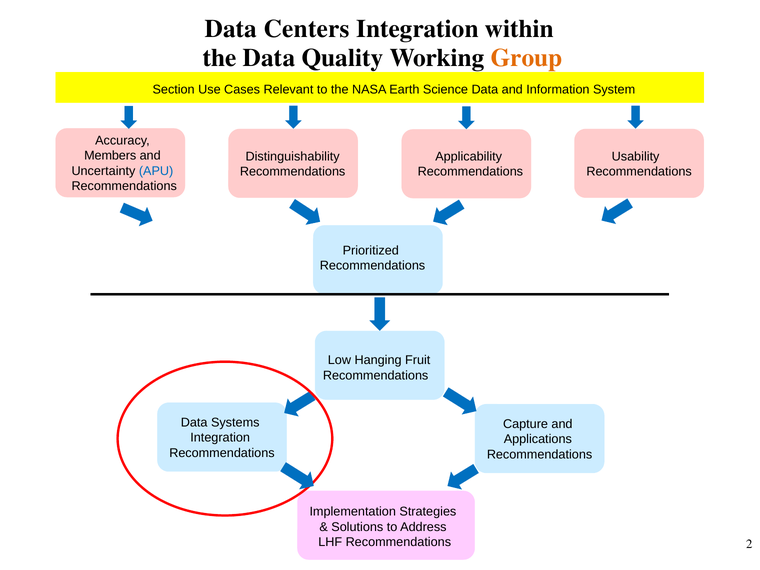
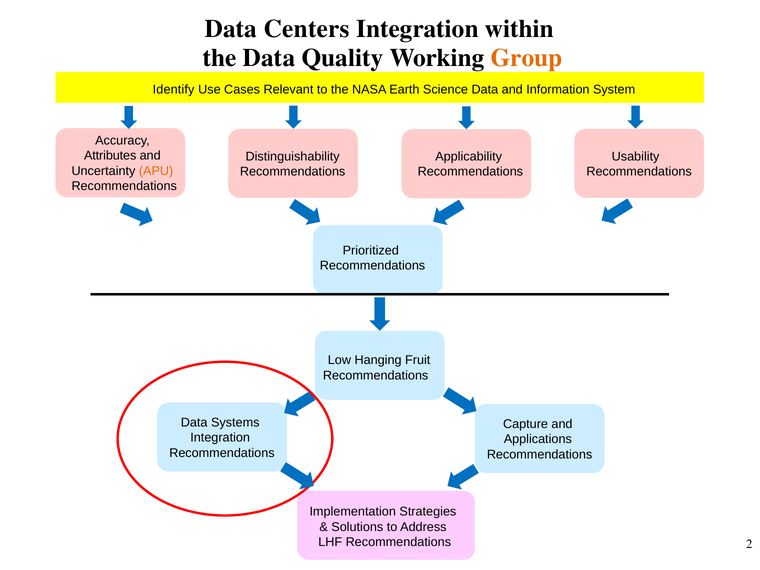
Section: Section -> Identify (174, 89)
Members: Members -> Attributes (110, 156)
APU colour: blue -> orange (156, 171)
